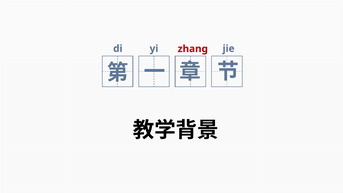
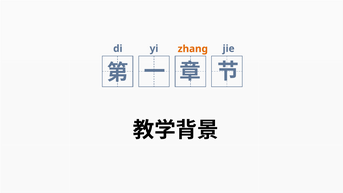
zhang colour: red -> orange (193, 49)
